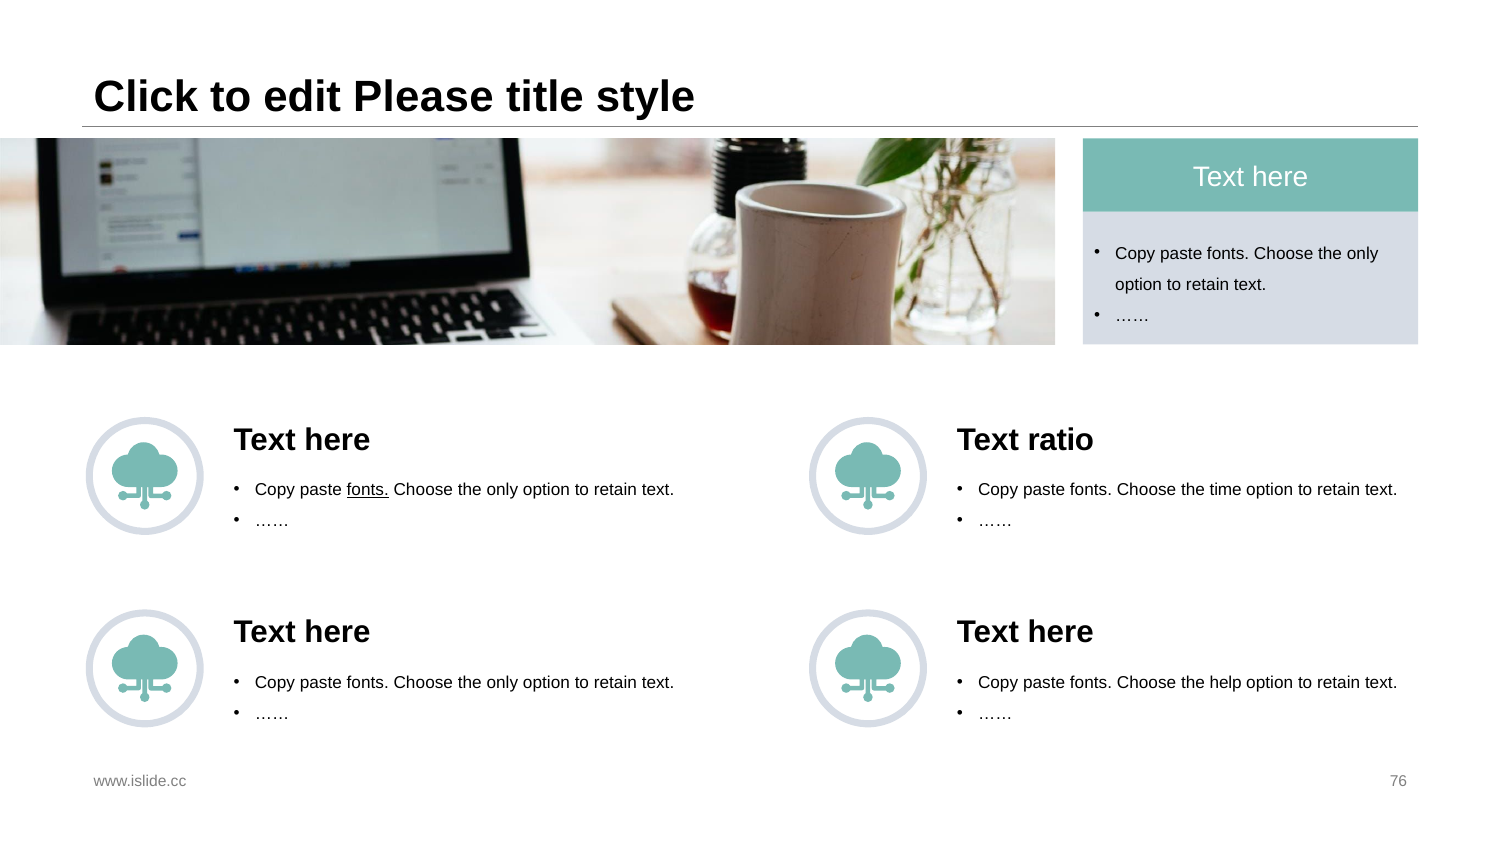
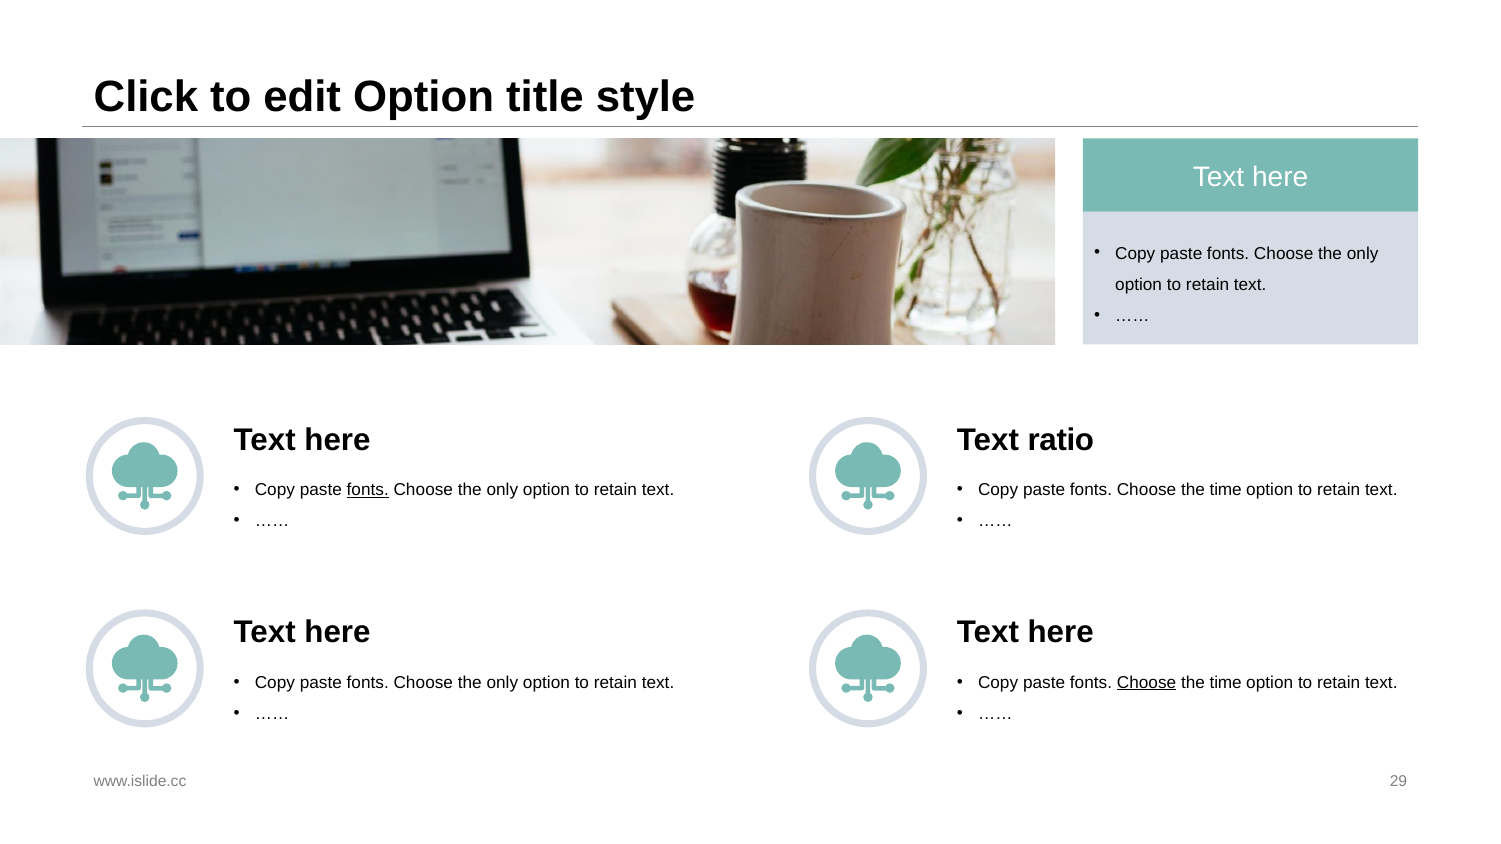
edit Please: Please -> Option (424, 97)
Choose underline: none -> present (1147, 683)
help: help -> time (1226, 683)
76: 76 -> 29 (1398, 782)
